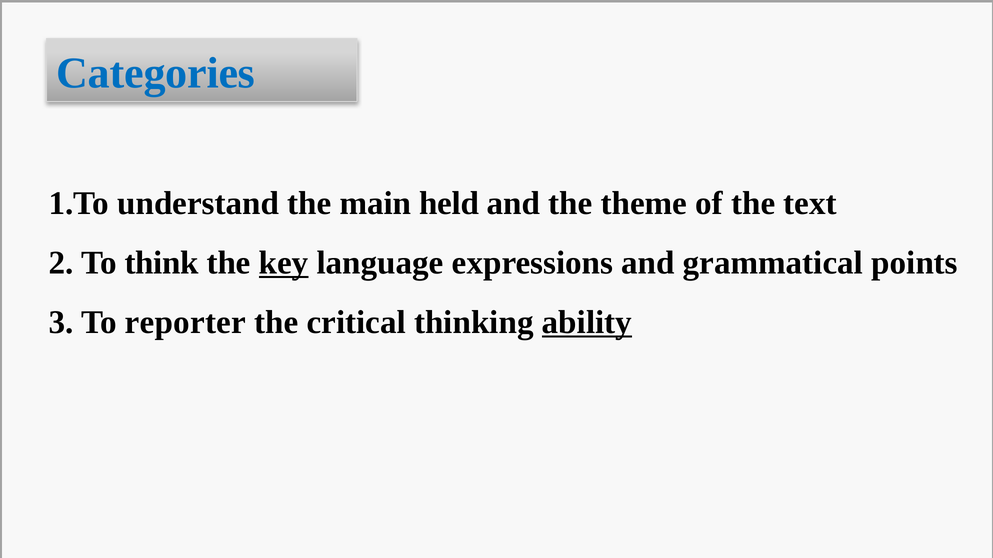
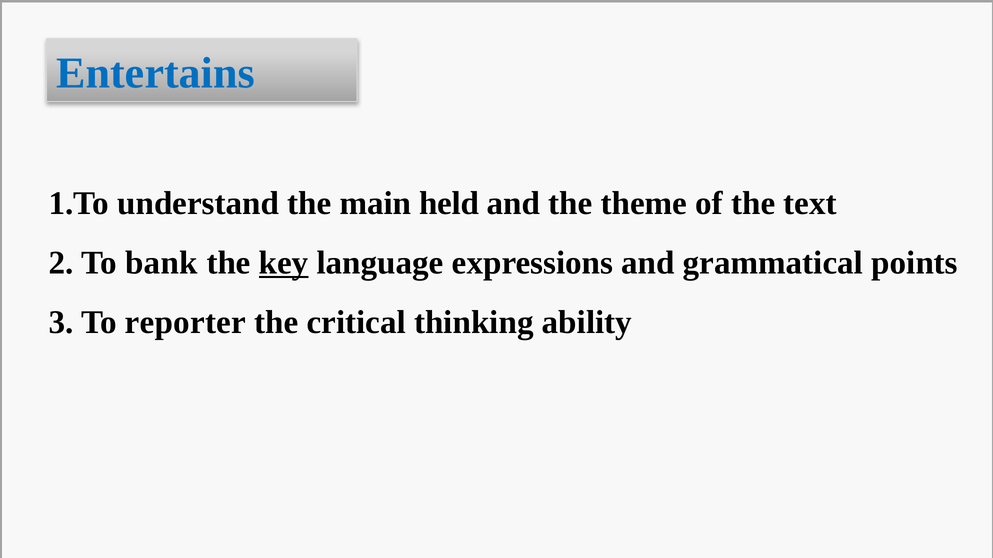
Categories: Categories -> Entertains (156, 73)
think: think -> bank (161, 263)
ability underline: present -> none (587, 322)
